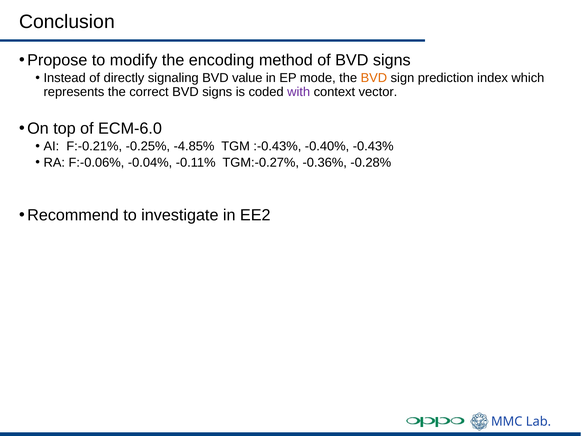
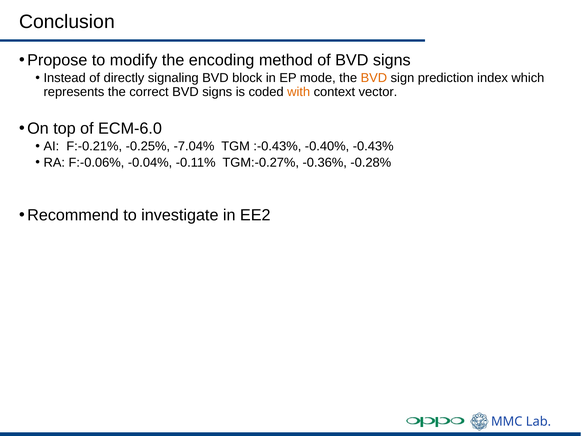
value: value -> block (247, 78)
with colour: purple -> orange (299, 92)
-4.85%: -4.85% -> -7.04% (194, 146)
